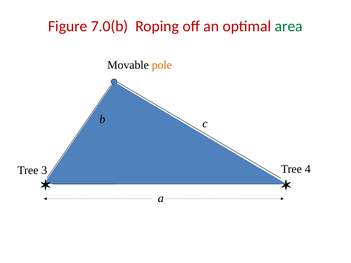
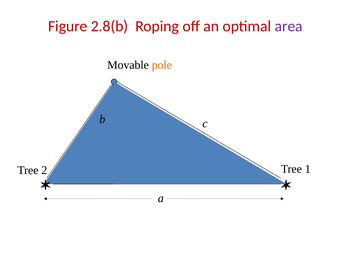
7.0(b: 7.0(b -> 2.8(b (110, 26)
area colour: green -> purple (289, 26)
3: 3 -> 2 (44, 170)
4: 4 -> 1 (308, 169)
